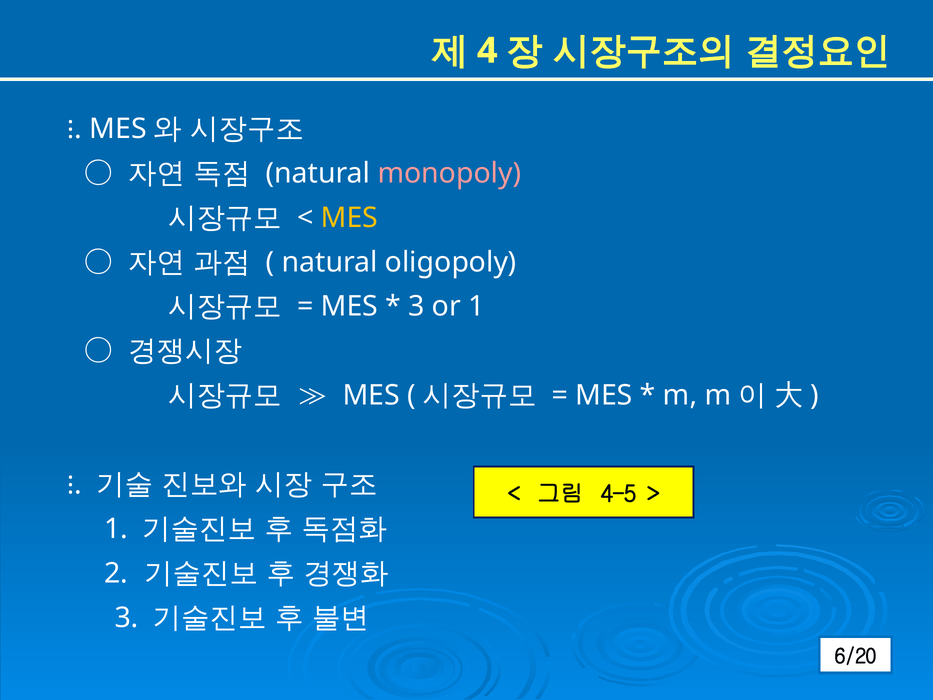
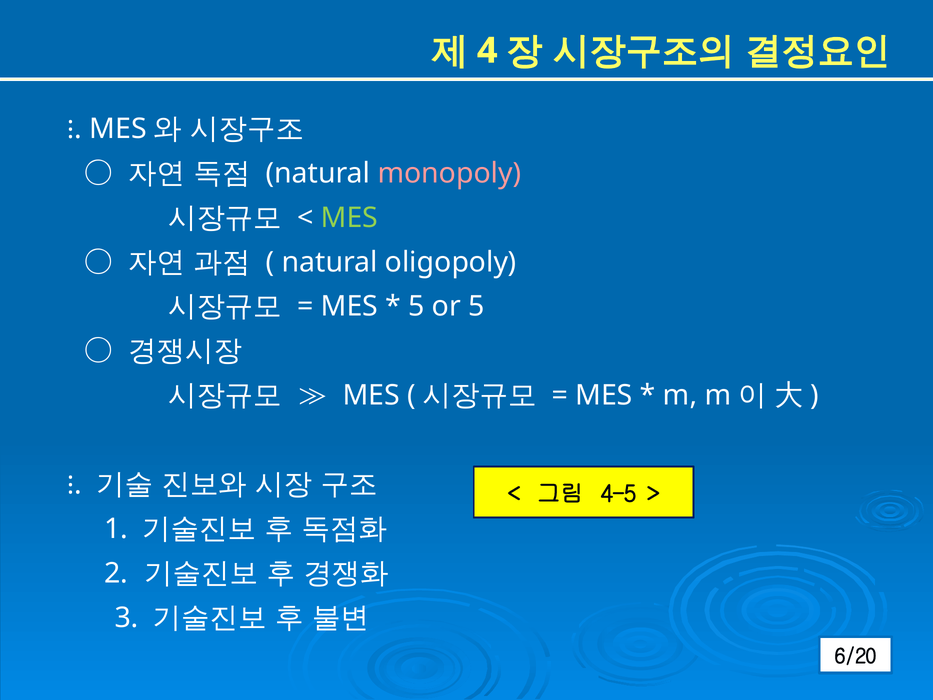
MES colour: yellow -> light green (349, 218)
3: 3 -> 5 (417, 306)
or 1: 1 -> 5 (476, 306)
